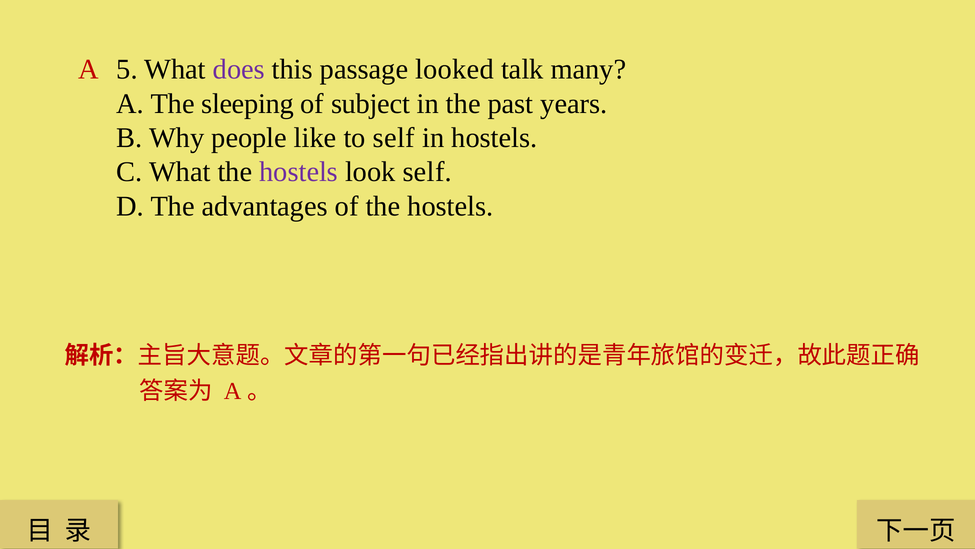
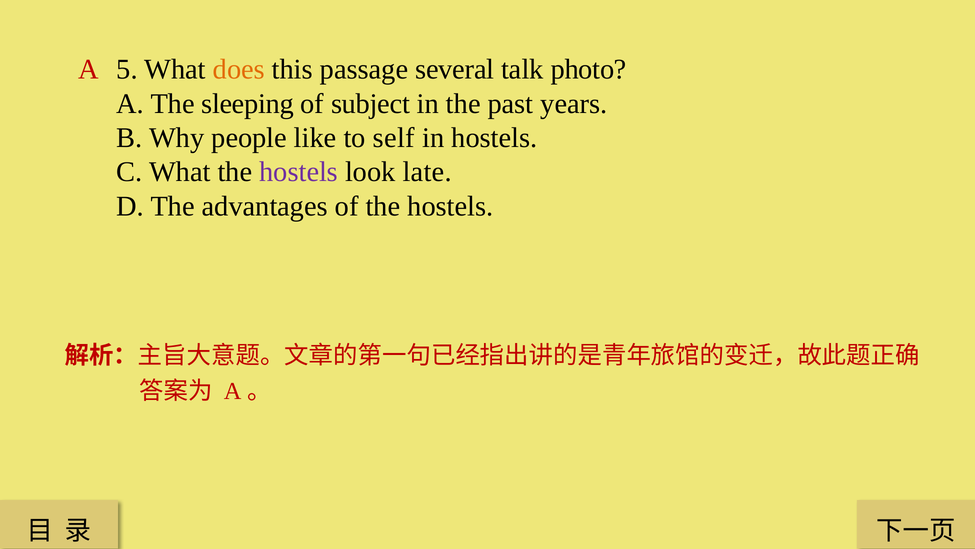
does colour: purple -> orange (239, 69)
looked: looked -> several (455, 69)
many: many -> photo (589, 69)
look self: self -> late (427, 172)
